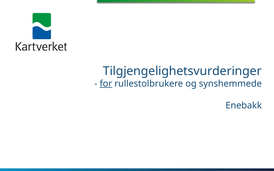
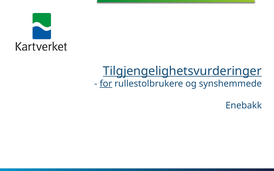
Tilgjengelighetsvurderinger underline: none -> present (182, 71)
